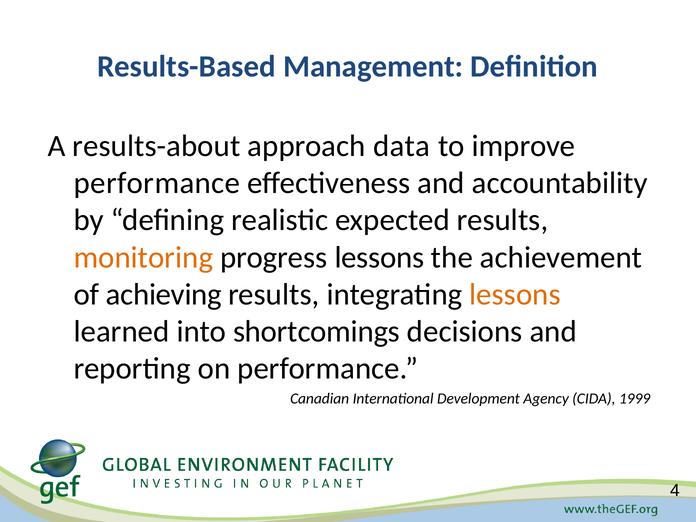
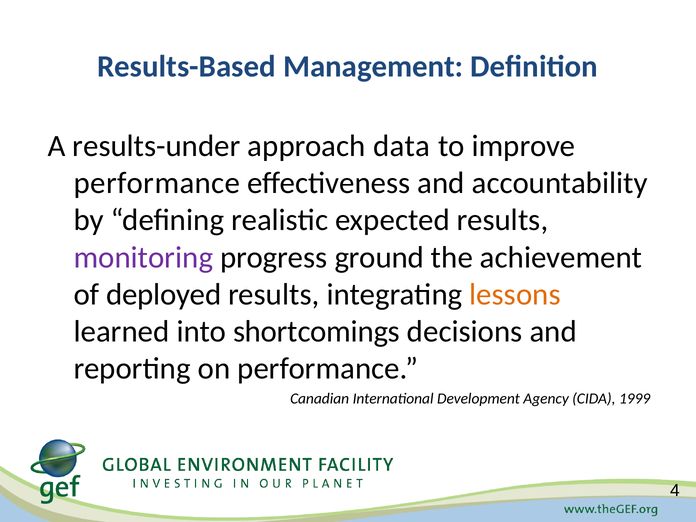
results-about: results-about -> results-under (156, 146)
monitoring colour: orange -> purple (143, 257)
progress lessons: lessons -> ground (379, 257)
achieving: achieving -> deployed (164, 295)
